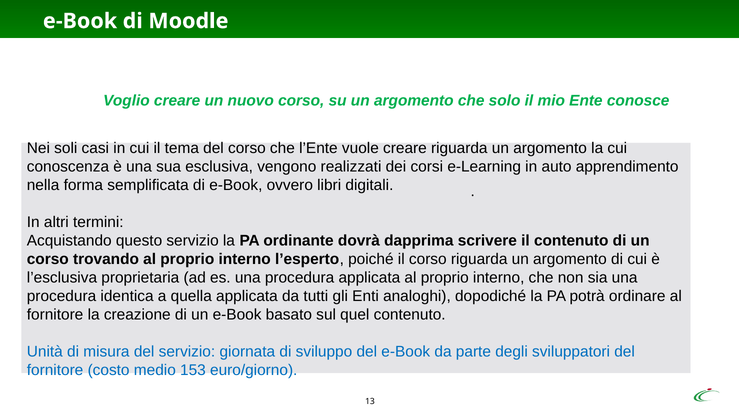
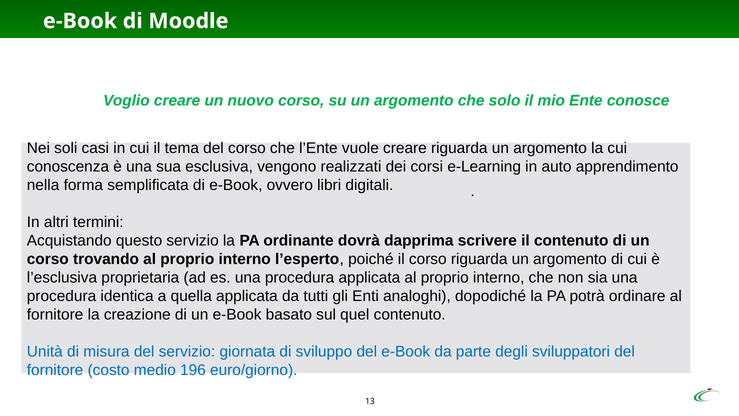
153: 153 -> 196 (193, 370)
